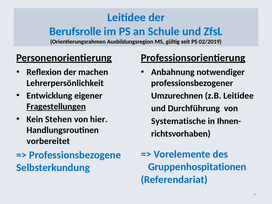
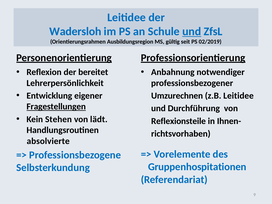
Berufsrolle: Berufsrolle -> Wadersloh (75, 31)
und underline: none -> present (192, 31)
machen: machen -> bereitet (93, 72)
hier: hier -> lädt (99, 119)
Systematische: Systematische -> Reflexionsteile (178, 121)
vorbereitet: vorbereitet -> absolvierte (48, 141)
